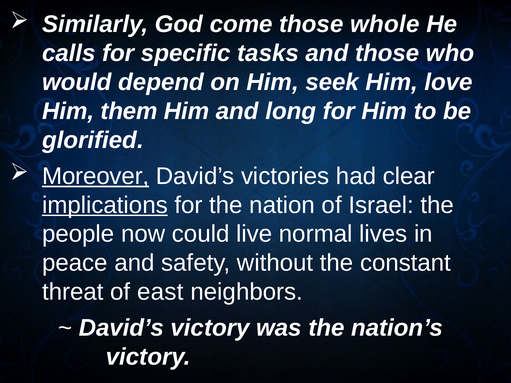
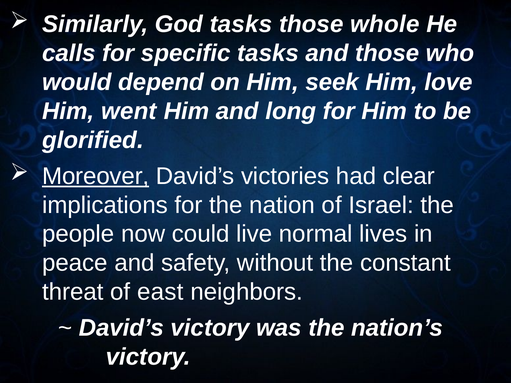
God come: come -> tasks (241, 24)
them: them -> went (129, 111)
implications underline: present -> none (105, 205)
